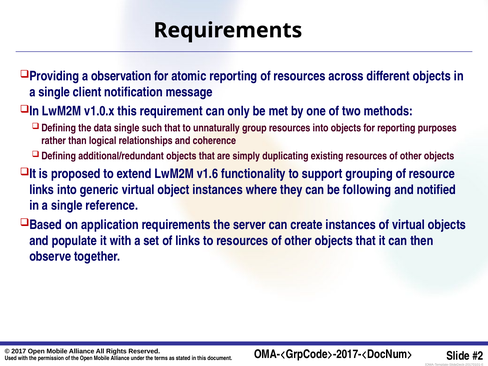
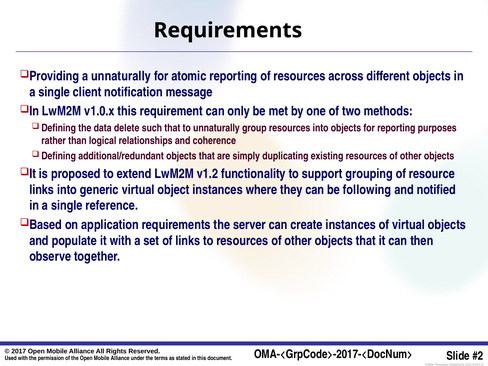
a observation: observation -> unnaturally (121, 76)
data single: single -> delete (127, 128)
v1.6: v1.6 -> v1.2 (207, 174)
